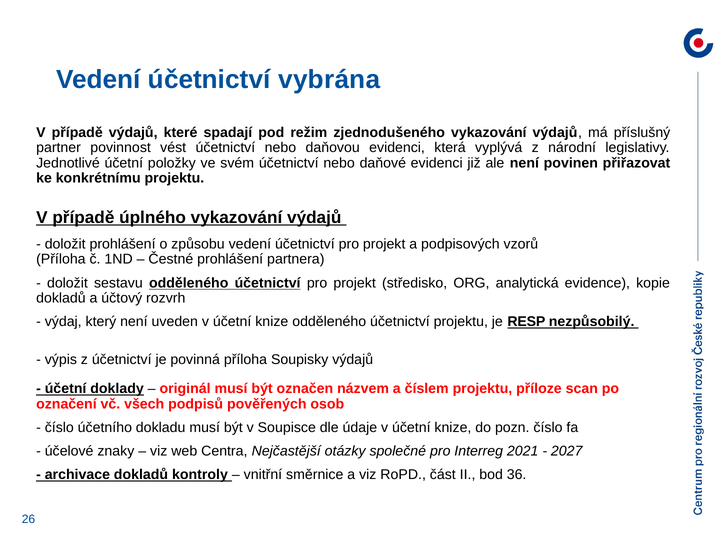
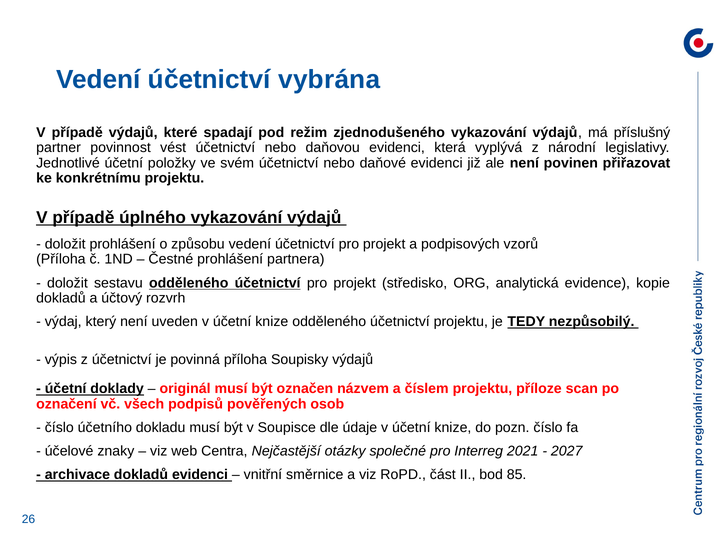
RESP: RESP -> TEDY (526, 322)
dokladů kontroly: kontroly -> evidenci (200, 475)
36: 36 -> 85 (517, 475)
